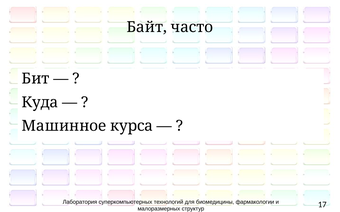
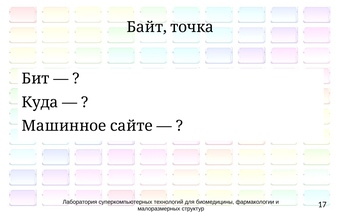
часто: часто -> точка (192, 27)
курса: курса -> сайте (131, 126)
